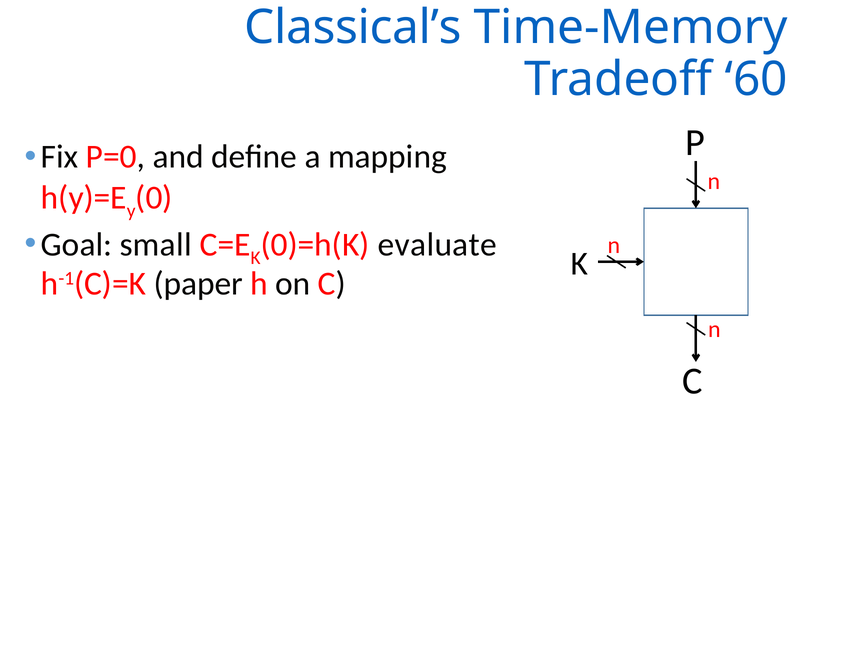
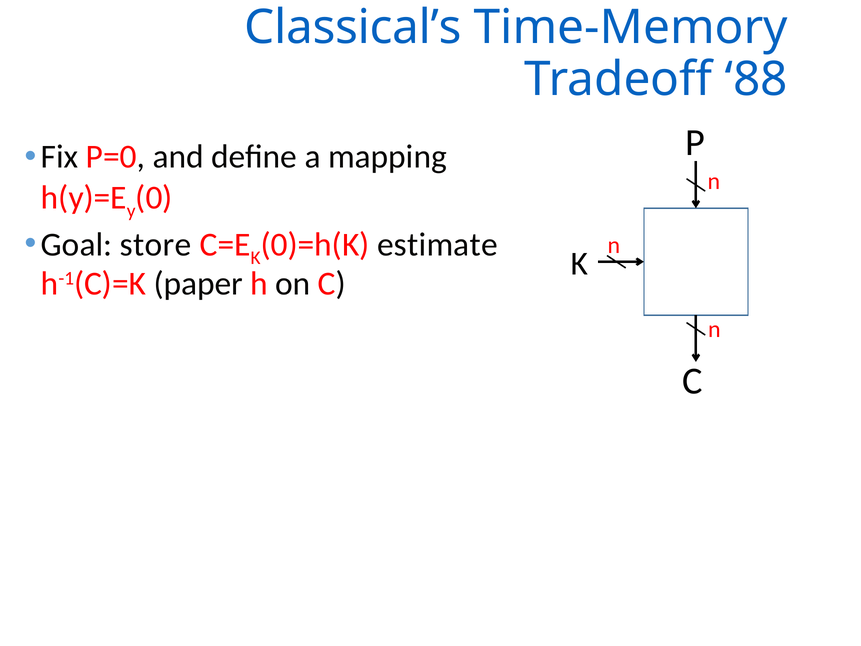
60: 60 -> 88 (756, 79)
small: small -> store (156, 245)
evaluate: evaluate -> estimate (437, 245)
